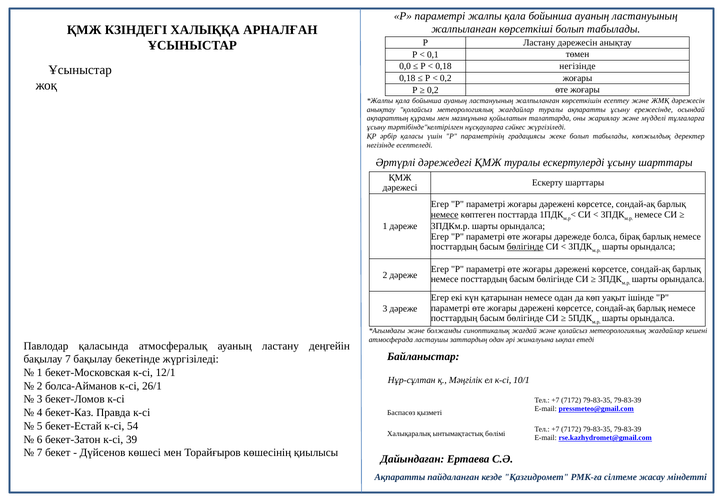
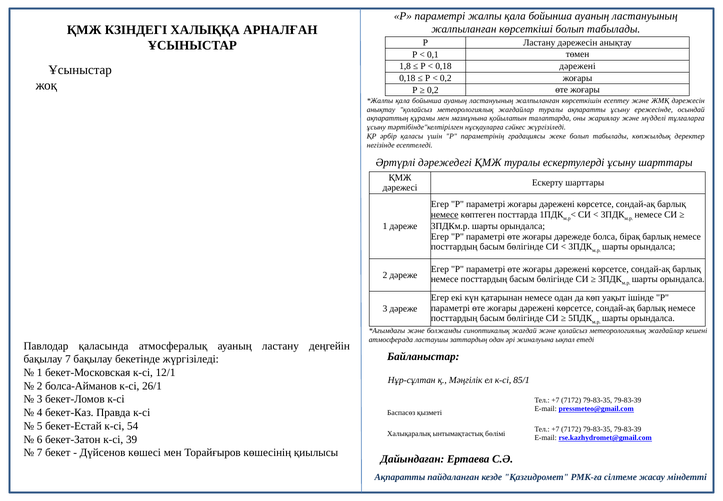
0,0: 0,0 -> 1,8 (405, 66)
0,18 негізінде: негізінде -> дәрежені (577, 66)
бөлігінде underline: present -> none (525, 247)
10/1: 10/1 -> 85/1 (521, 380)
